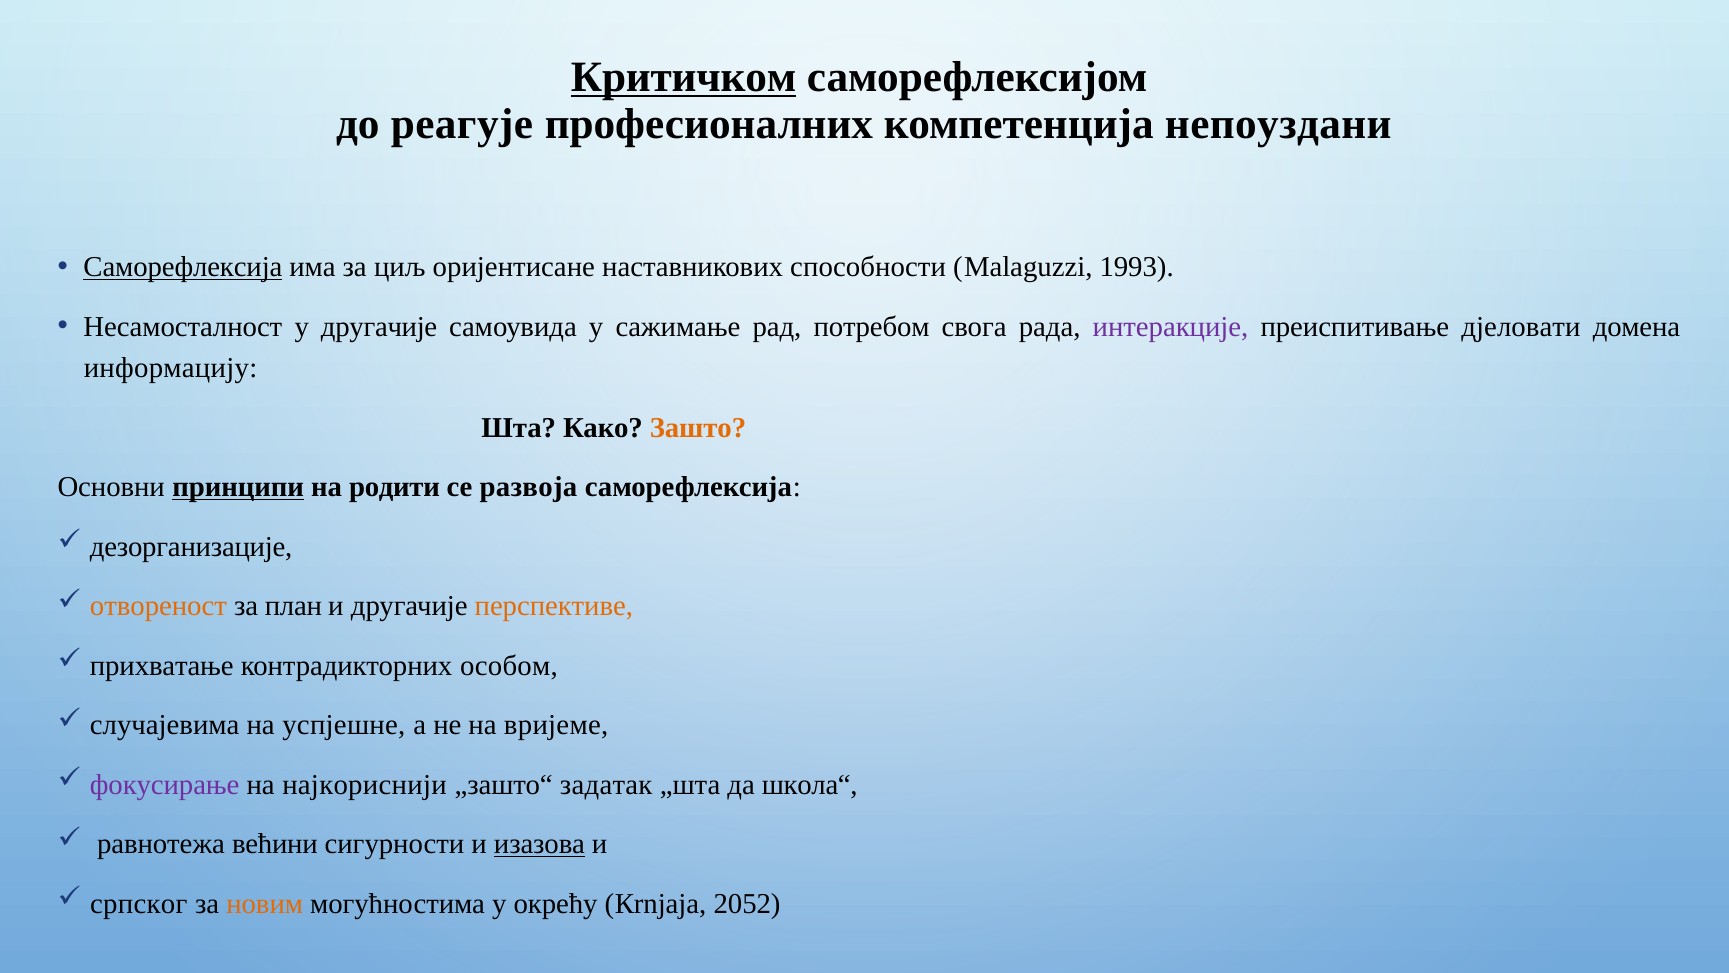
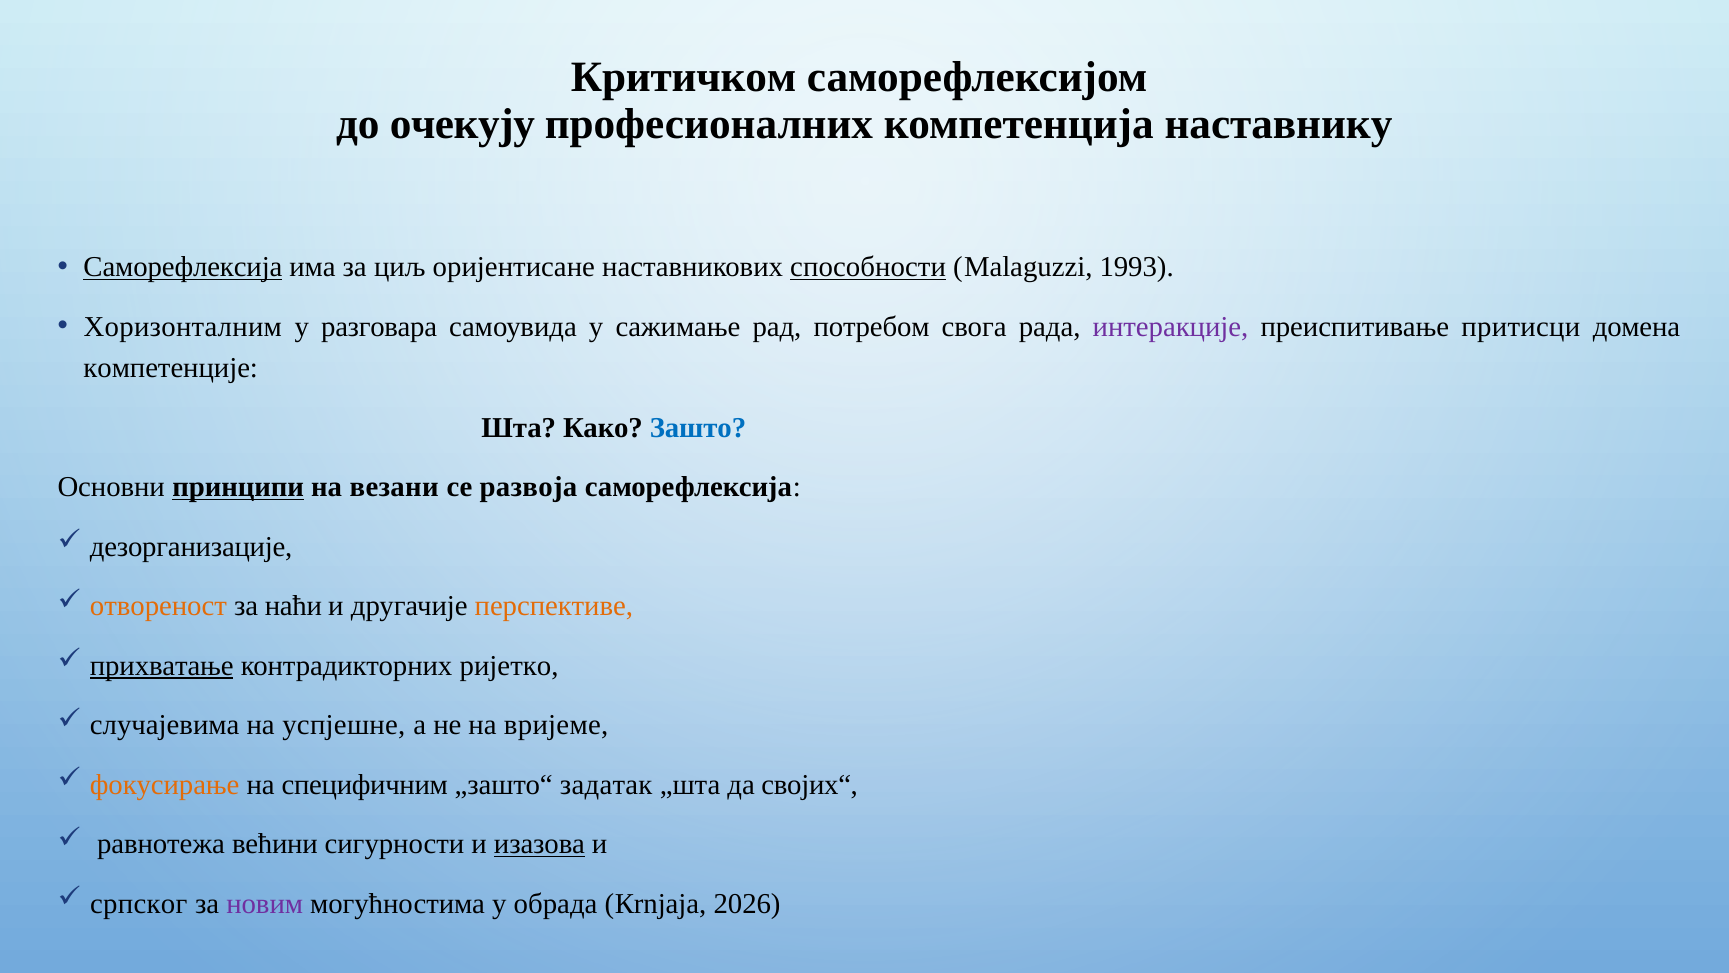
Критичком underline: present -> none (684, 77)
реагује: реагује -> очекују (462, 124)
непоуздани: непоуздани -> наставнику (1279, 124)
способности underline: none -> present (868, 267)
Несамосталност: Несамосталност -> Хоризонталним (183, 327)
у другачије: другачије -> разговара (379, 327)
дјеловати: дјеловати -> притисци (1521, 327)
информацију: информацију -> компетенције (171, 368)
Зашто colour: orange -> blue (698, 427)
родити: родити -> везани (394, 487)
план: план -> наћи (293, 606)
прихватање underline: none -> present (162, 665)
особом: особом -> ријетко (509, 665)
фокусирање colour: purple -> orange (165, 784)
најкориснији: најкориснији -> специфичним (365, 784)
школа“: школа“ -> својих“ (810, 784)
новим colour: orange -> purple (265, 903)
окрећу: окрећу -> обрада (556, 903)
2052: 2052 -> 2026 (747, 903)
